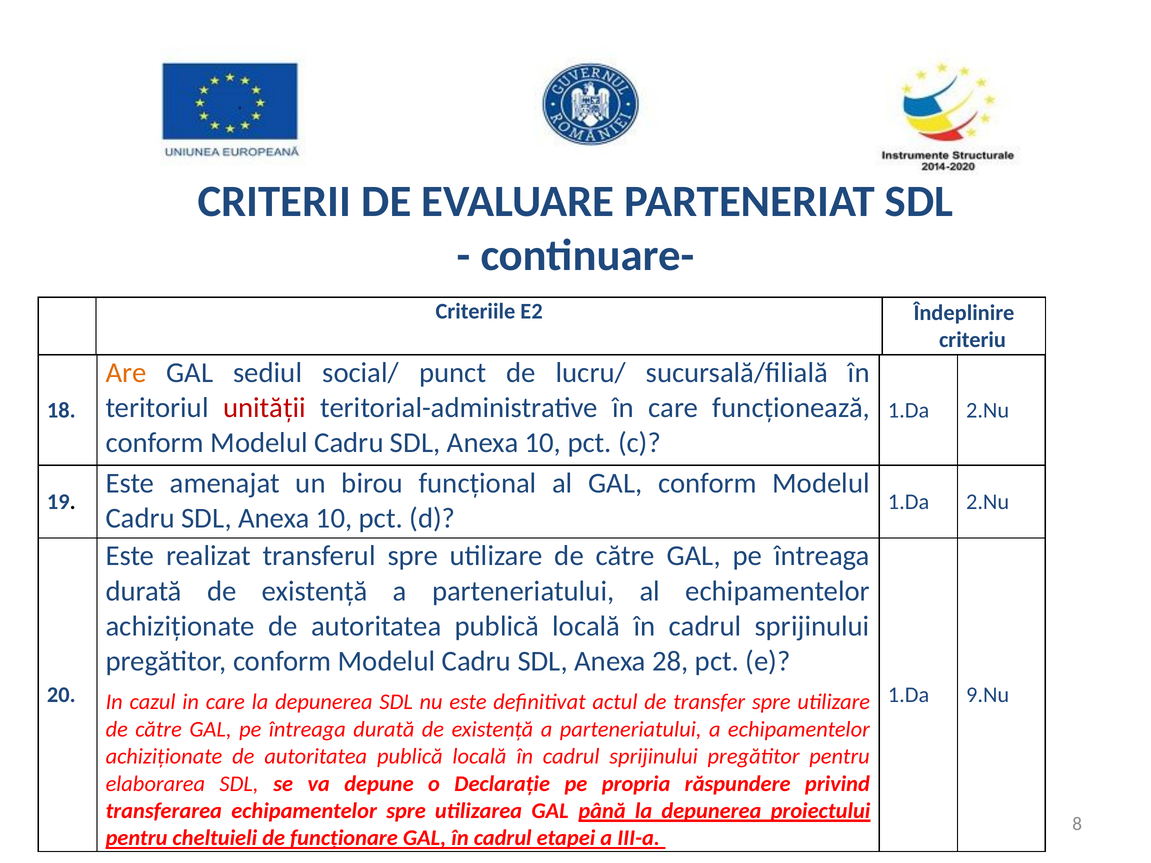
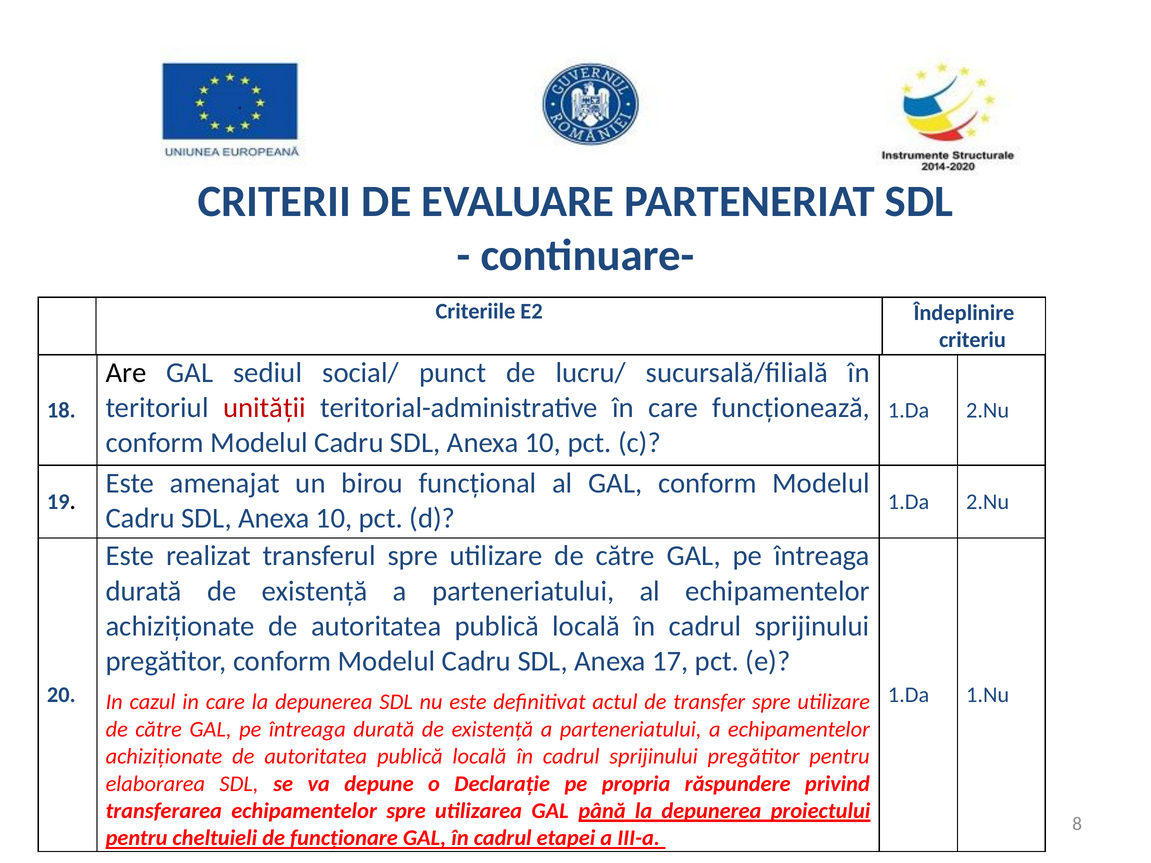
Are colour: orange -> black (126, 373)
28: 28 -> 17 (670, 661)
9.Nu: 9.Nu -> 1.Nu (988, 695)
